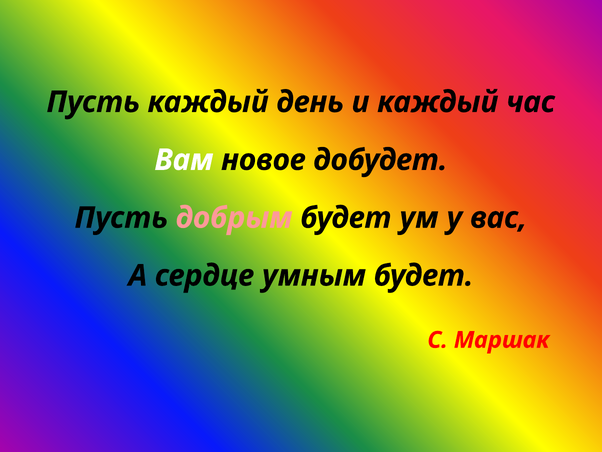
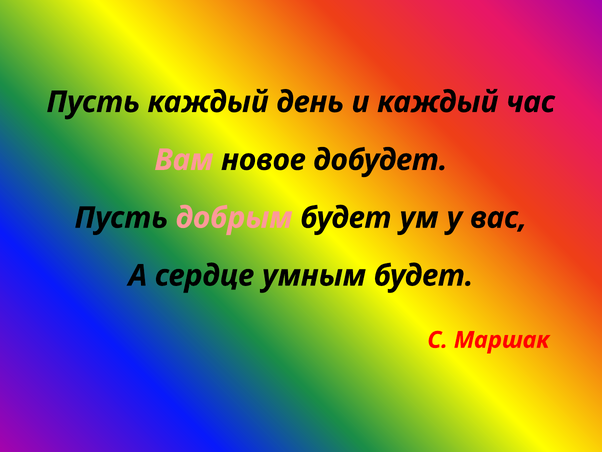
Вам colour: white -> pink (184, 160)
